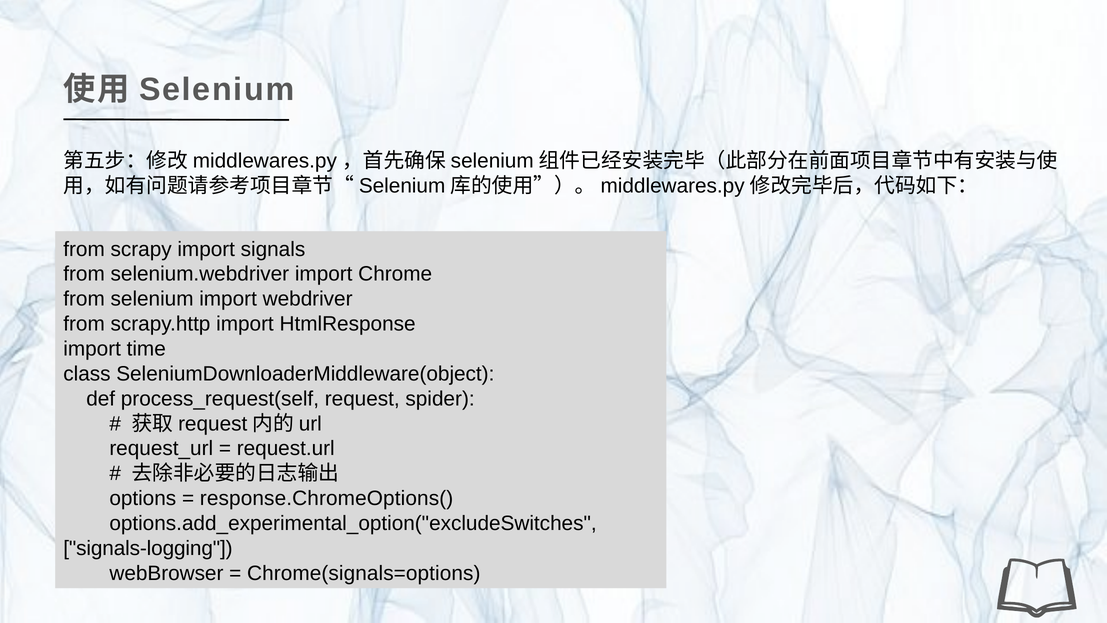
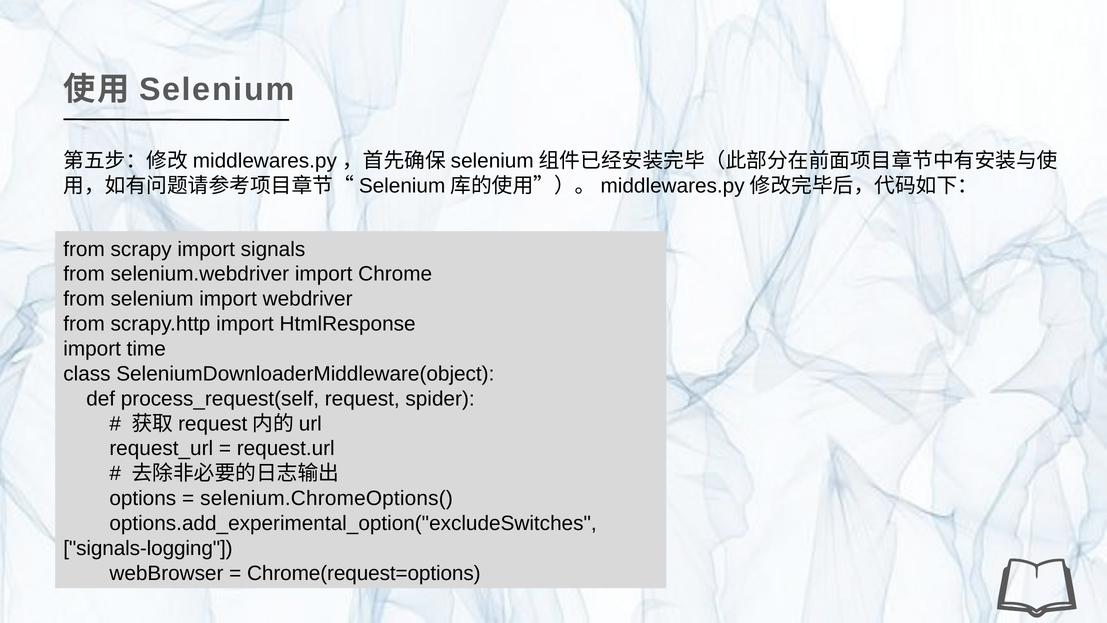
response.ChromeOptions(: response.ChromeOptions( -> selenium.ChromeOptions( (327, 498)
Chrome(signals=options: Chrome(signals=options -> Chrome(request=options (364, 573)
